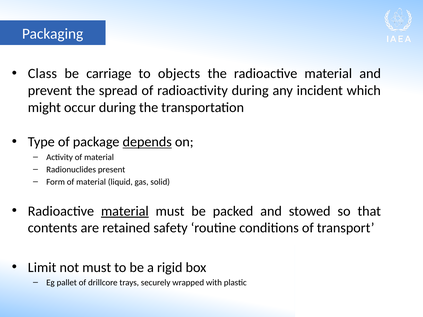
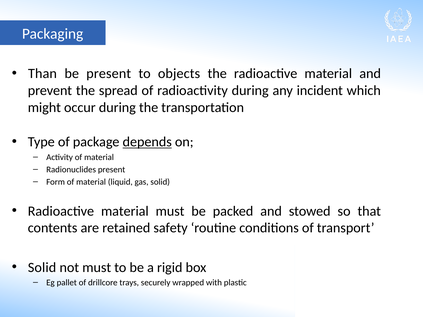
Class: Class -> Than (42, 74)
be carriage: carriage -> present (109, 74)
material underline: present -> none (125, 211)
Limit: Limit -> Solid (42, 268)
